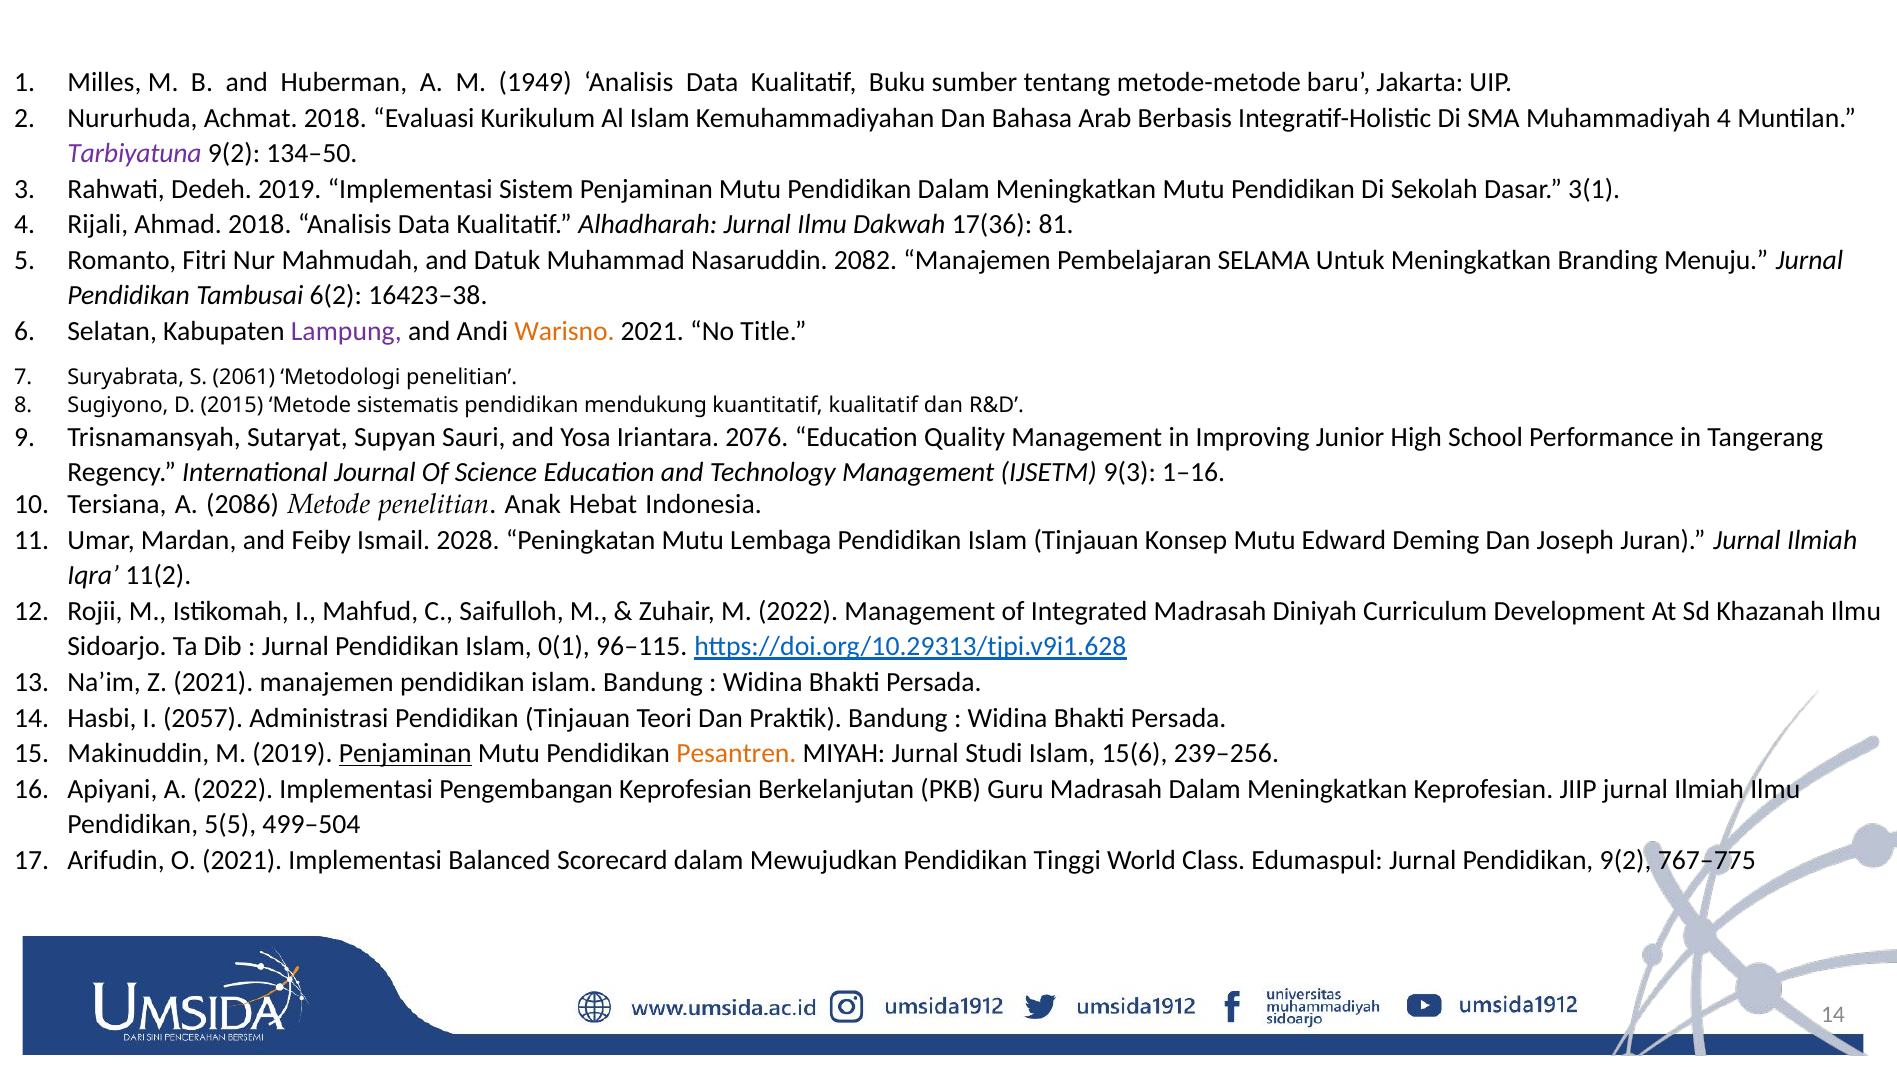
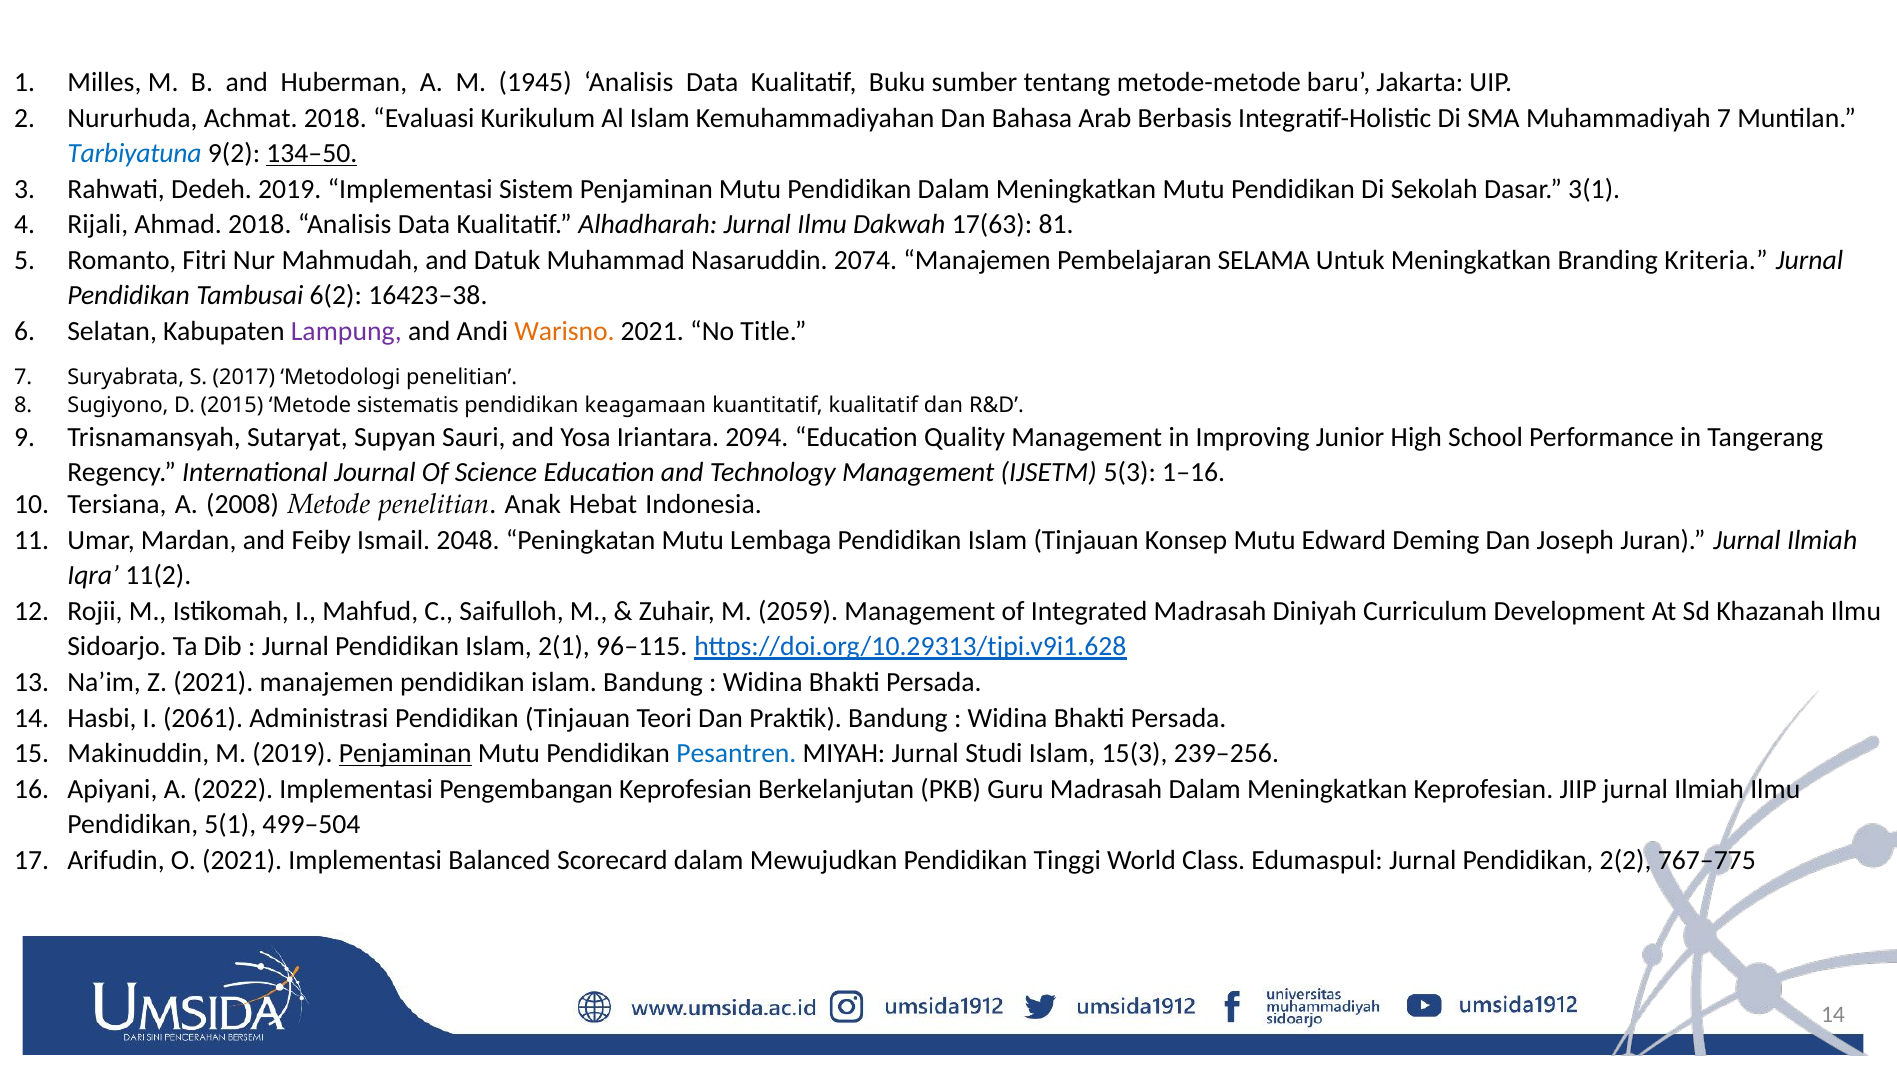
1949: 1949 -> 1945 (535, 83)
Muhammadiyah 4: 4 -> 7 (1724, 118)
Tarbiyatuna colour: purple -> blue (135, 154)
134–50 underline: none -> present (312, 154)
17(36: 17(36 -> 17(63 (992, 225)
2082: 2082 -> 2074 (865, 260)
Menuju: Menuju -> Kriteria (1716, 260)
2061: 2061 -> 2017 (244, 377)
mendukung: mendukung -> keagamaan (645, 405)
2076: 2076 -> 2094 (757, 437)
9(3: 9(3 -> 5(3 (1130, 473)
2086: 2086 -> 2008 (243, 504)
2028: 2028 -> 2048 (468, 540)
M 2022: 2022 -> 2059 (798, 611)
0(1: 0(1 -> 2(1 (564, 647)
2057: 2057 -> 2061 (203, 718)
Pesantren colour: orange -> blue (736, 753)
15(6: 15(6 -> 15(3 (1135, 753)
5(5: 5(5 -> 5(1 (230, 825)
Pendidikan 9(2: 9(2 -> 2(2 (1626, 860)
